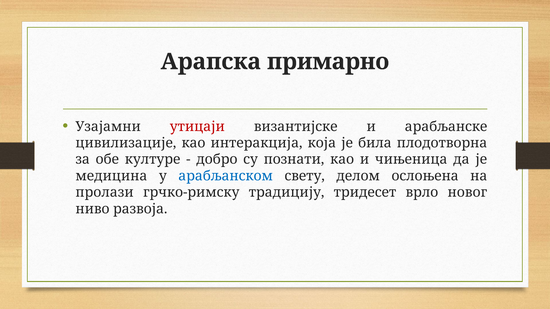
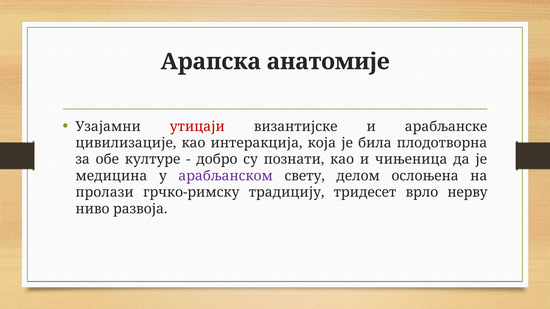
примарно: примарно -> анатомије (328, 62)
арабљанском colour: blue -> purple (226, 176)
новог: новог -> нерву (467, 193)
